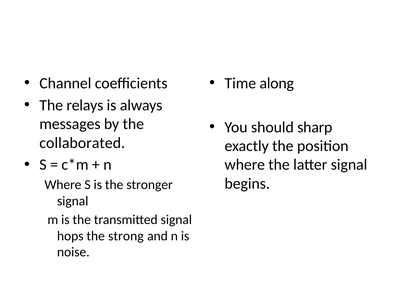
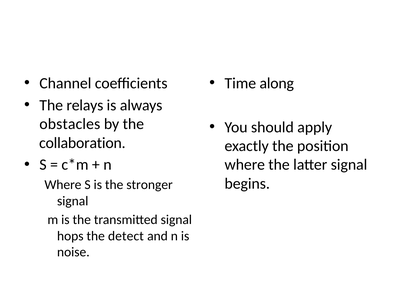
messages: messages -> obstacles (70, 124)
sharp: sharp -> apply (315, 127)
collaborated: collaborated -> collaboration (82, 143)
strong: strong -> detect (126, 236)
